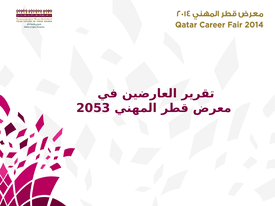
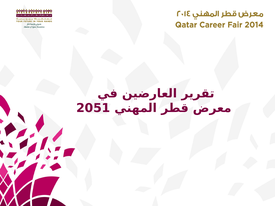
2053: 2053 -> 2051 (93, 108)
